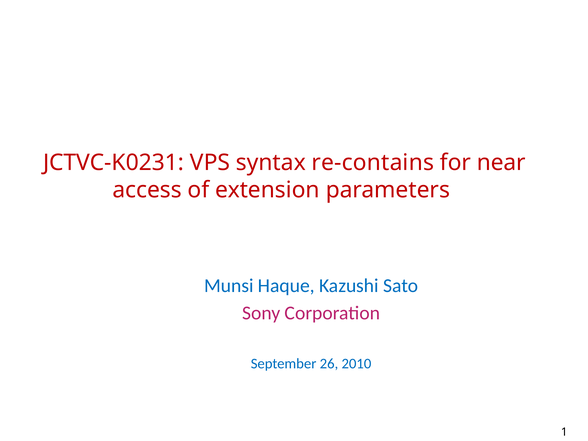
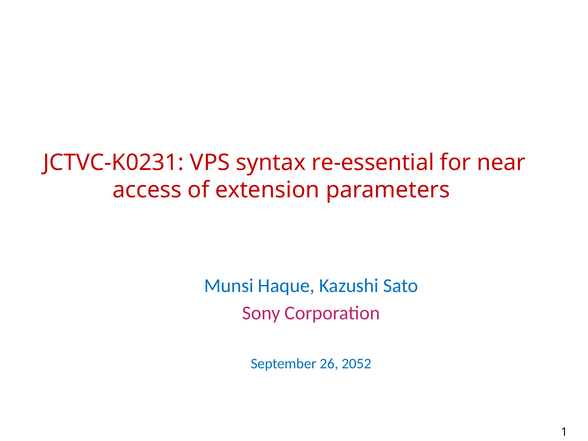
re-contains: re-contains -> re-essential (373, 163)
2010: 2010 -> 2052 (356, 364)
